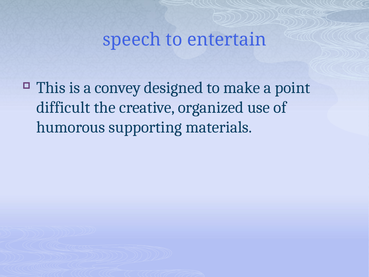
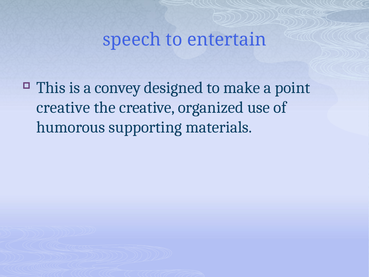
difficult: difficult -> creative (63, 107)
